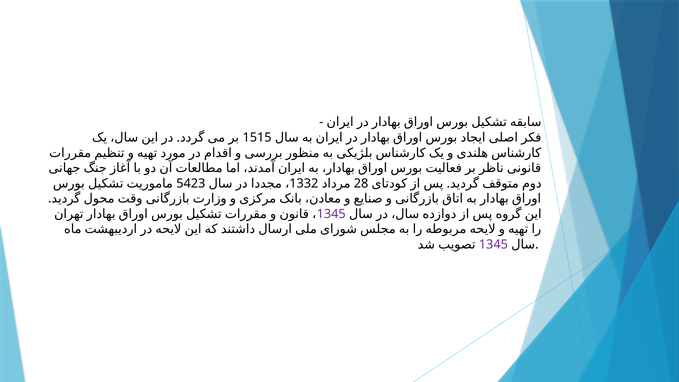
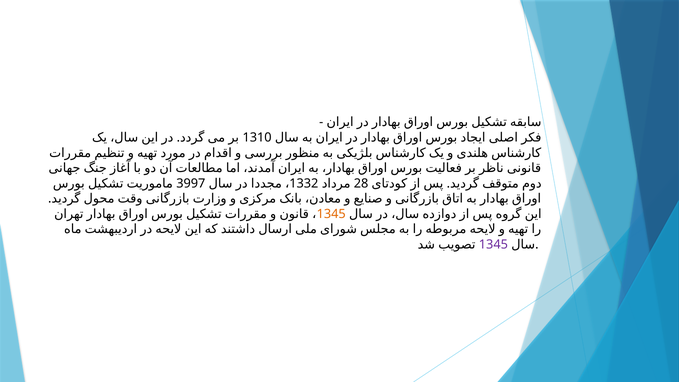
1515: 1515 -> 1310 (257, 138)
5423: 5423 -> 3997 (191, 183)
1345 colour: purple -> orange (331, 214)
